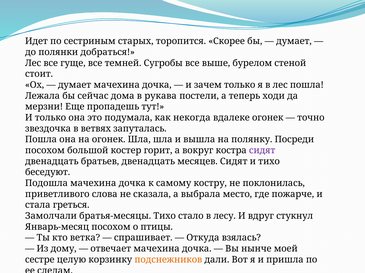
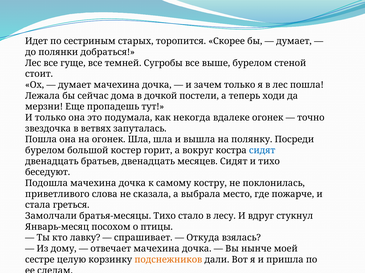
рукава: рукава -> дочкой (161, 96)
посохом: посохом -> бурелом (45, 151)
сидят colour: purple -> blue (262, 151)
ветка: ветка -> лавку (85, 238)
